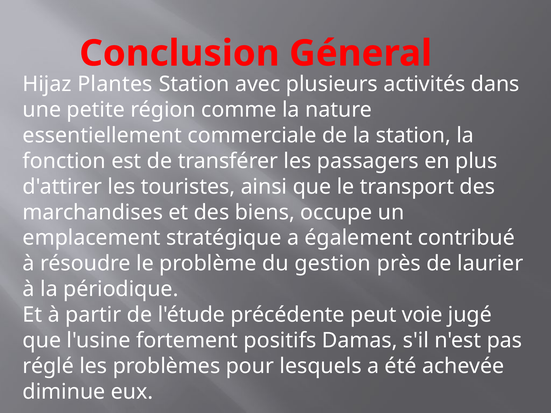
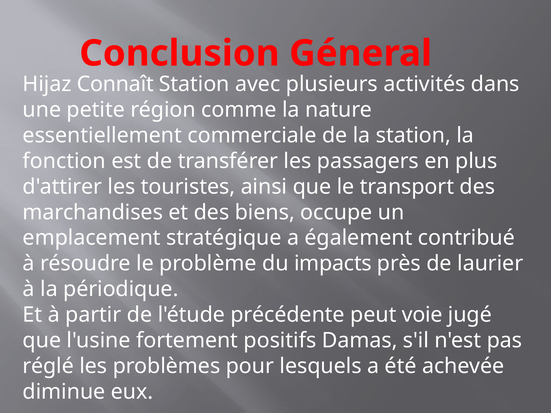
Plantes: Plantes -> Connaît (115, 84)
gestion: gestion -> impacts (333, 264)
